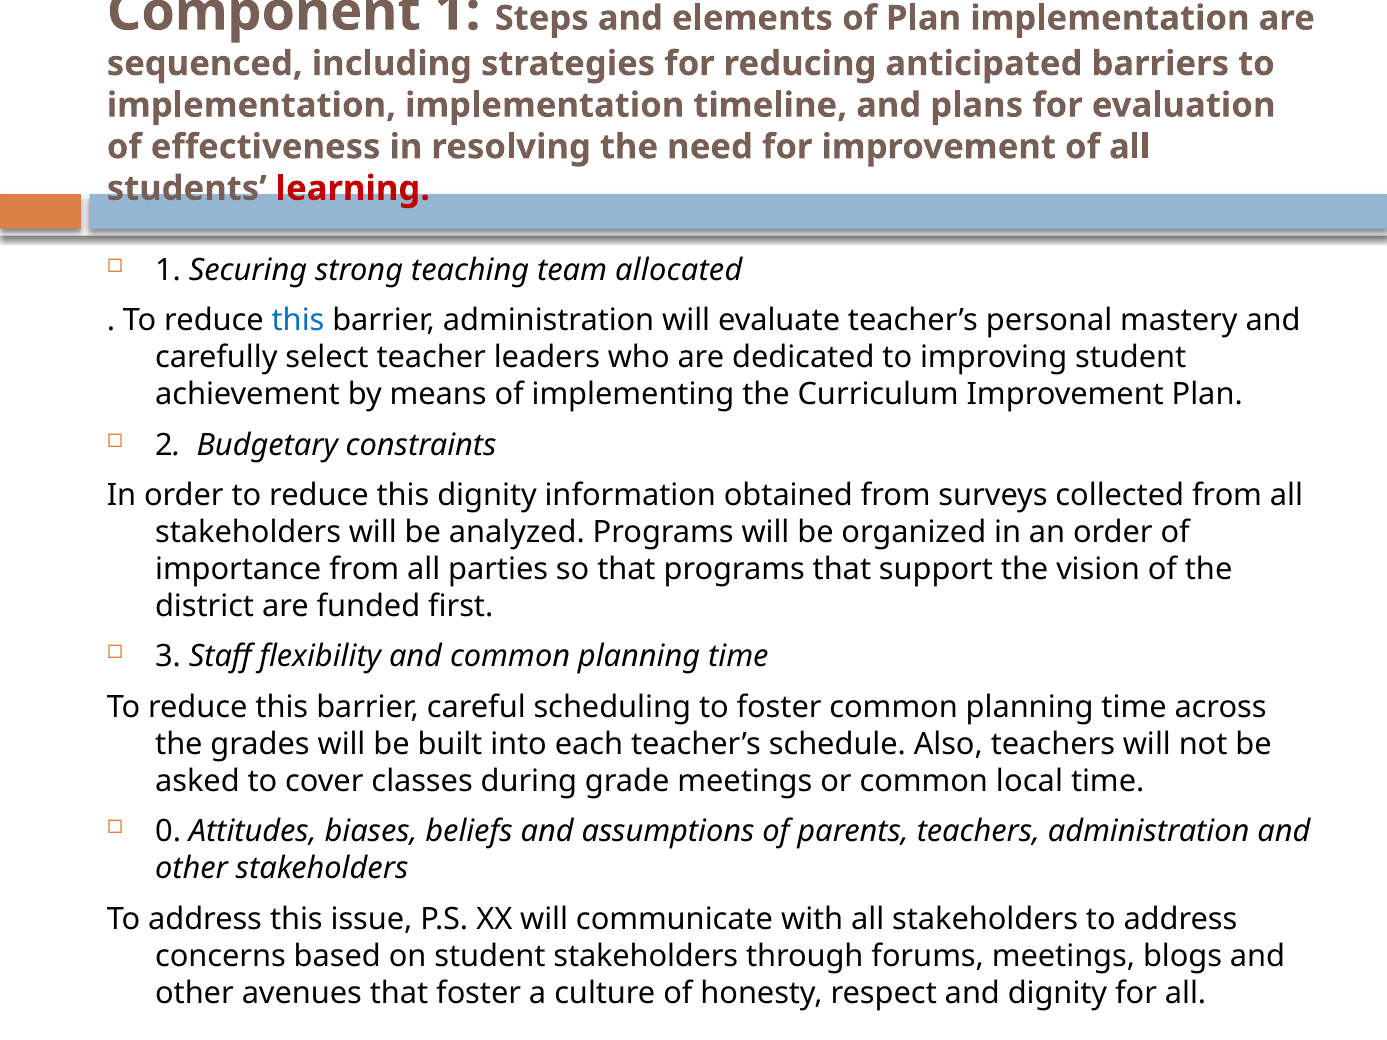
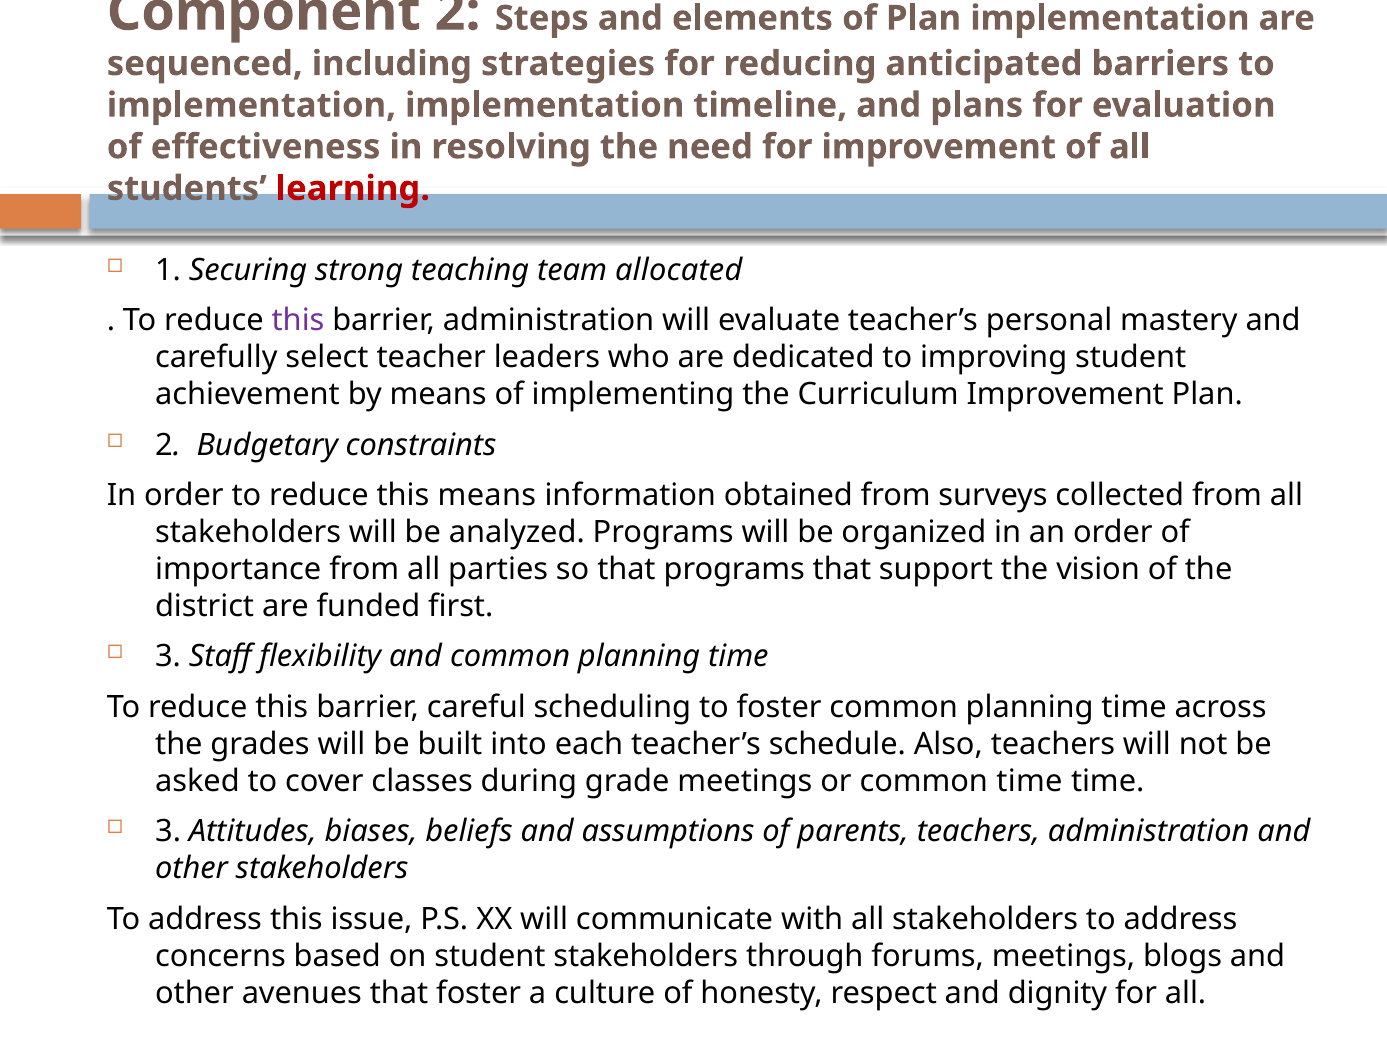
Component 1: 1 -> 2 (458, 12)
this colour: blue -> purple (298, 321)
this dignity: dignity -> means (487, 496)
common local: local -> time (1029, 781)
0: 0 -> 3 (168, 832)
